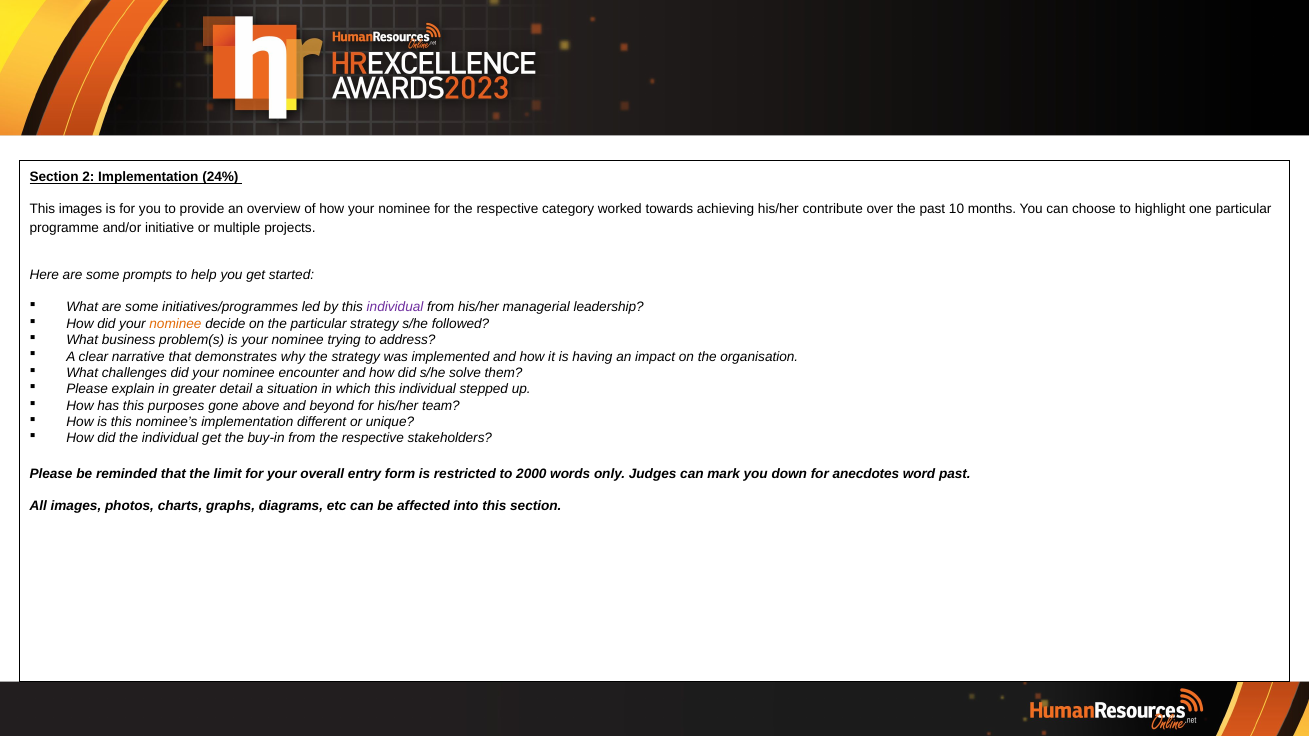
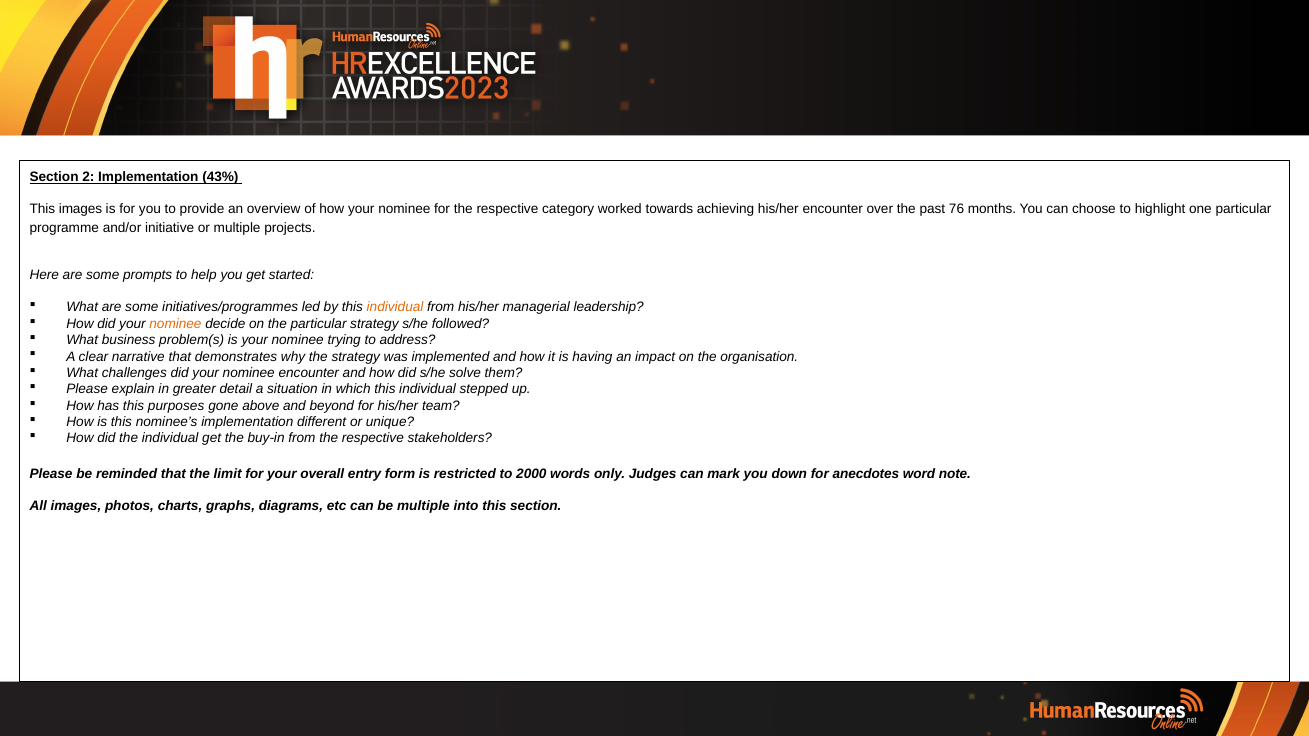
24%: 24% -> 43% (220, 177)
his/her contribute: contribute -> encounter (833, 210)
10: 10 -> 76 (957, 210)
individual colour: purple -> orange (395, 308)
word past: past -> note (955, 474)
be affected: affected -> multiple (423, 506)
